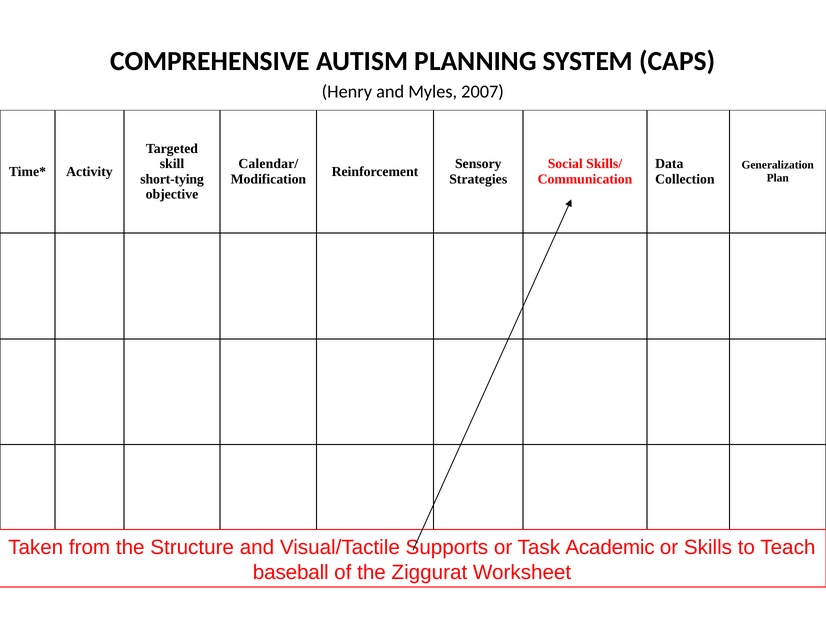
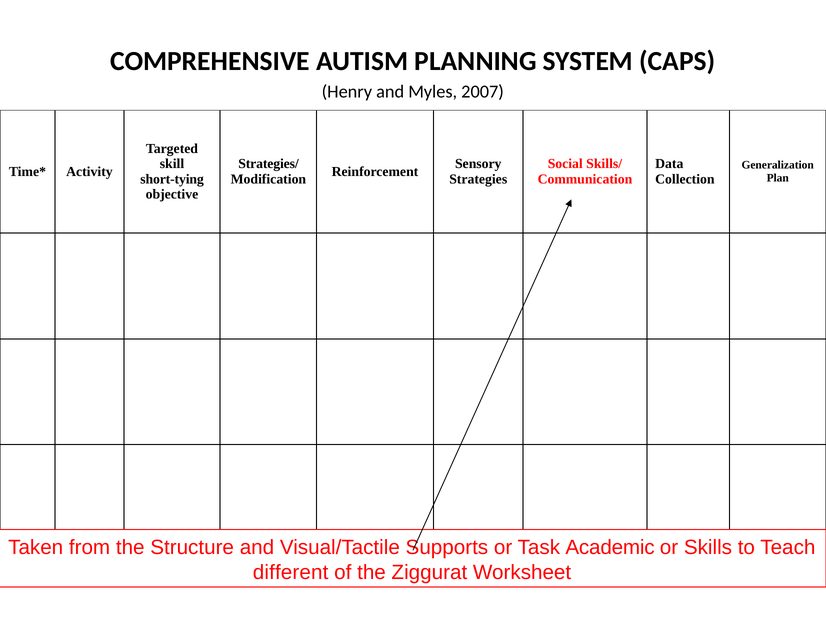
Calendar/: Calendar/ -> Strategies/ (268, 164)
baseball: baseball -> different (291, 573)
